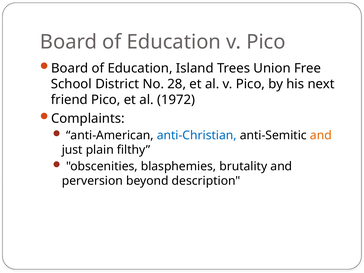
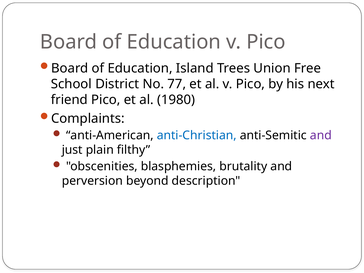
28: 28 -> 77 (177, 84)
1972: 1972 -> 1980 (176, 100)
and colour: orange -> purple (321, 135)
